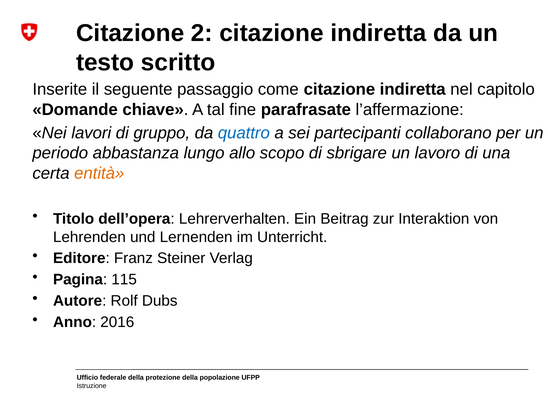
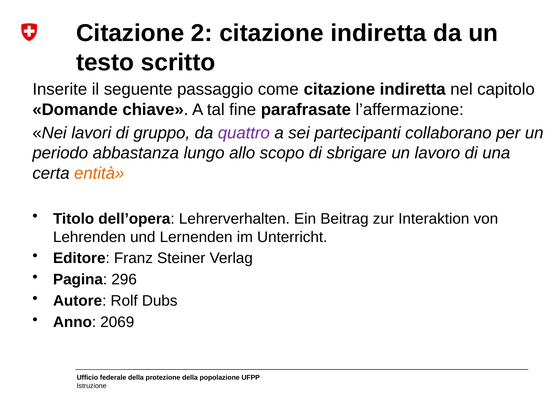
quattro colour: blue -> purple (244, 133)
115: 115 -> 296 (124, 280)
2016: 2016 -> 2069 (117, 322)
